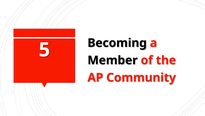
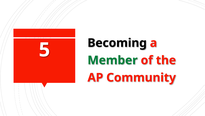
Member colour: black -> green (113, 60)
